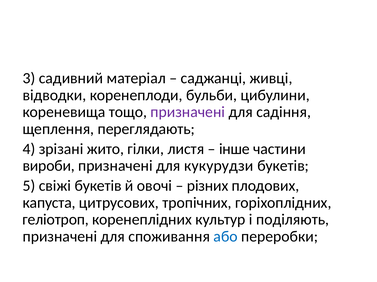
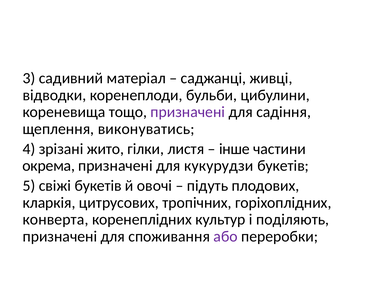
переглядають: переглядають -> виконуватись (146, 129)
вироби: вироби -> окрема (49, 166)
різних: різних -> підуть (208, 186)
капуста: капуста -> кларкія (49, 203)
геліотроп: геліотроп -> конверта (56, 220)
або colour: blue -> purple (226, 237)
